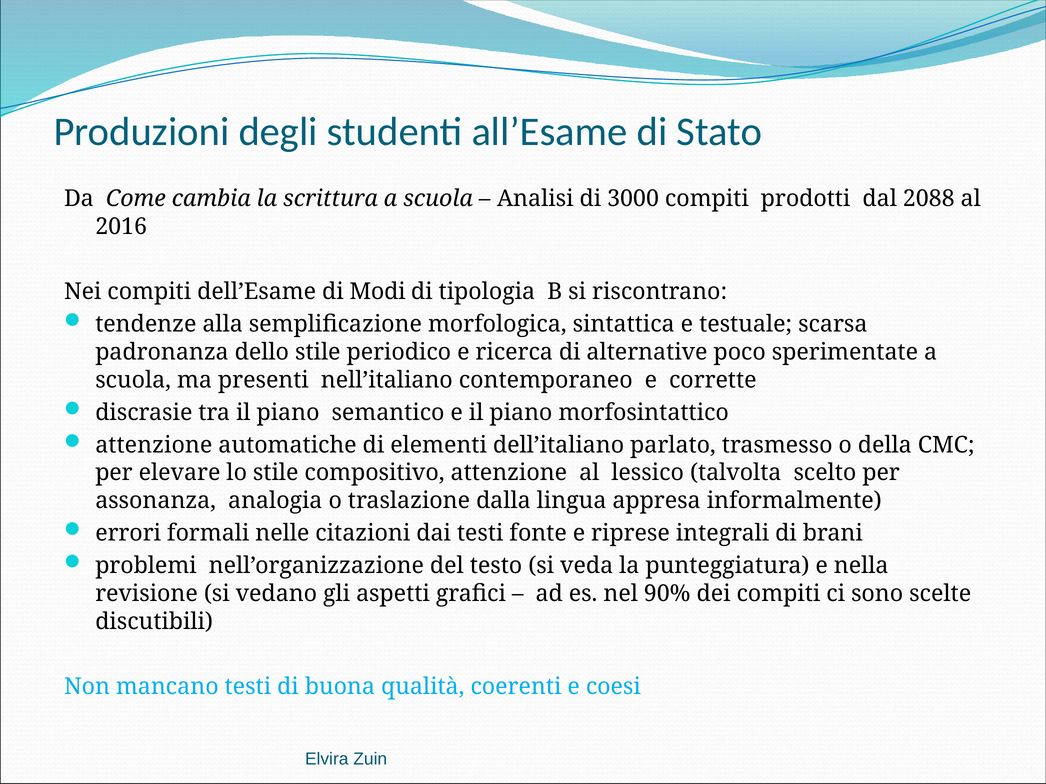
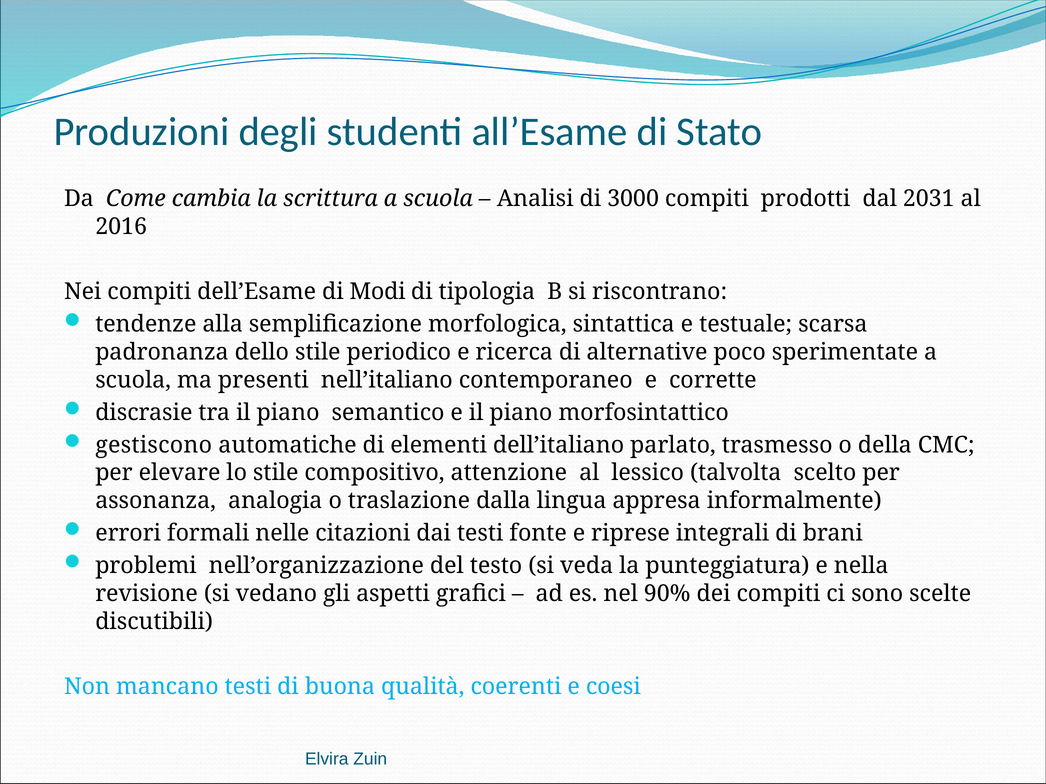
2088: 2088 -> 2031 (929, 199)
attenzione: attenzione -> gestiscono (154, 445)
